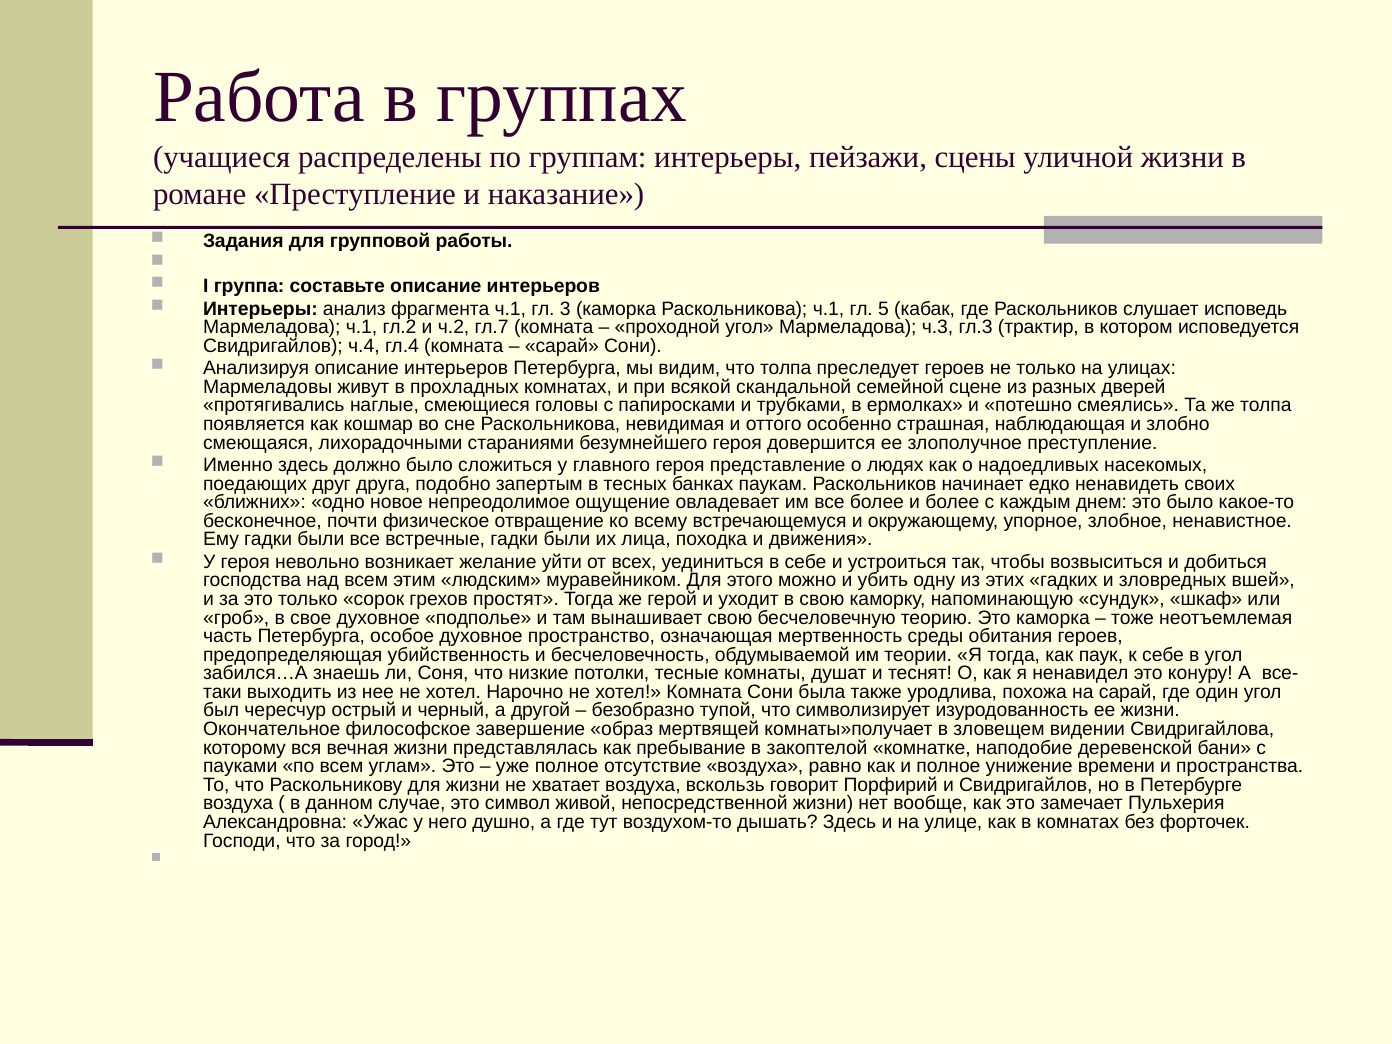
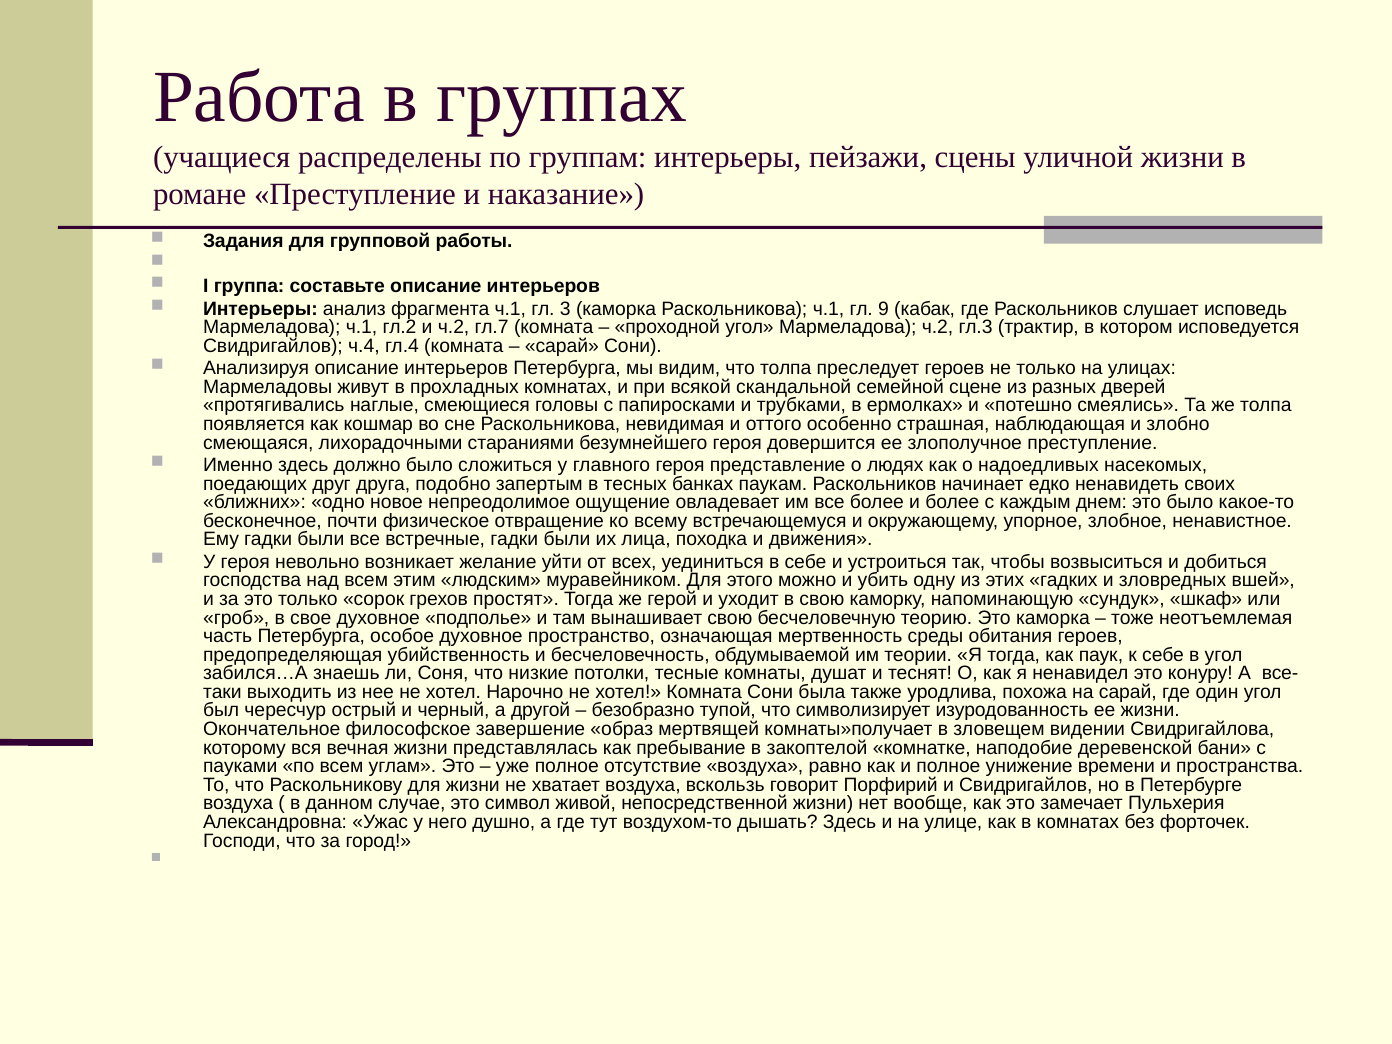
5: 5 -> 9 (883, 309)
Мармеладова ч.3: ч.3 -> ч.2 (938, 327)
